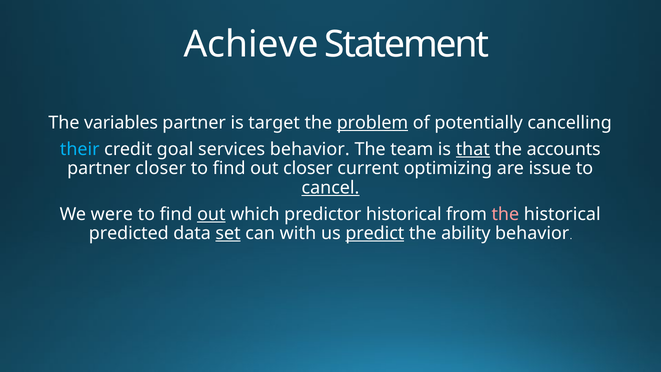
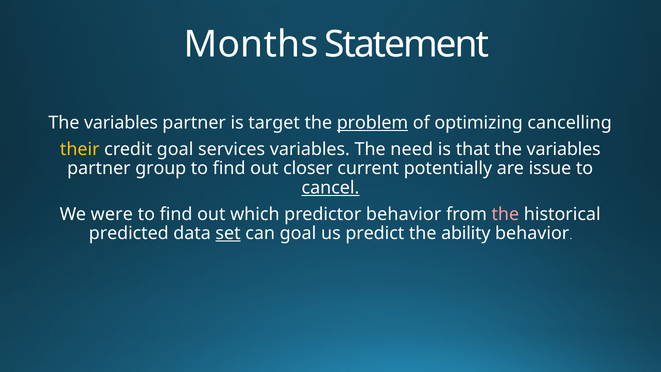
Achieve: Achieve -> Months (251, 44)
potentially: potentially -> optimizing (479, 123)
their colour: light blue -> yellow (80, 149)
services behavior: behavior -> variables (310, 149)
team: team -> need (412, 149)
that underline: present -> none (473, 149)
accounts: accounts -> variables (564, 149)
partner closer: closer -> group (161, 168)
optimizing: optimizing -> potentially (448, 168)
out underline: present -> none (211, 214)
predictor historical: historical -> behavior (404, 214)
can with: with -> goal (298, 233)
predict underline: present -> none (375, 233)
